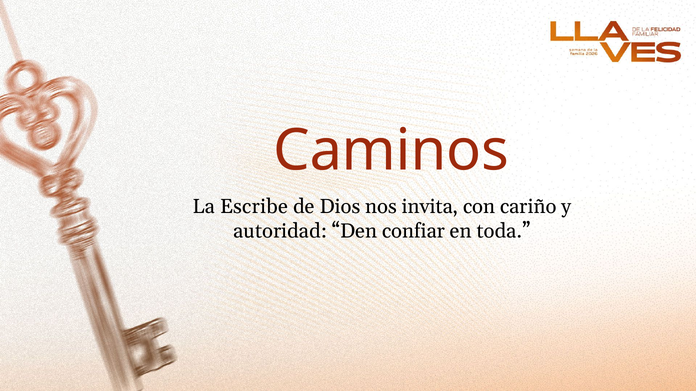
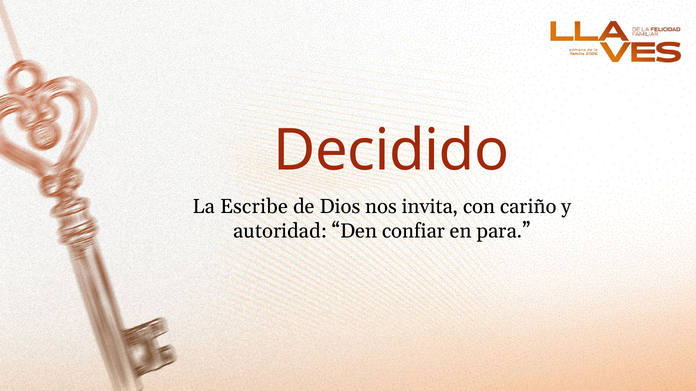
Caminos: Caminos -> Decidido (391, 151)
toda: toda -> para (504, 231)
